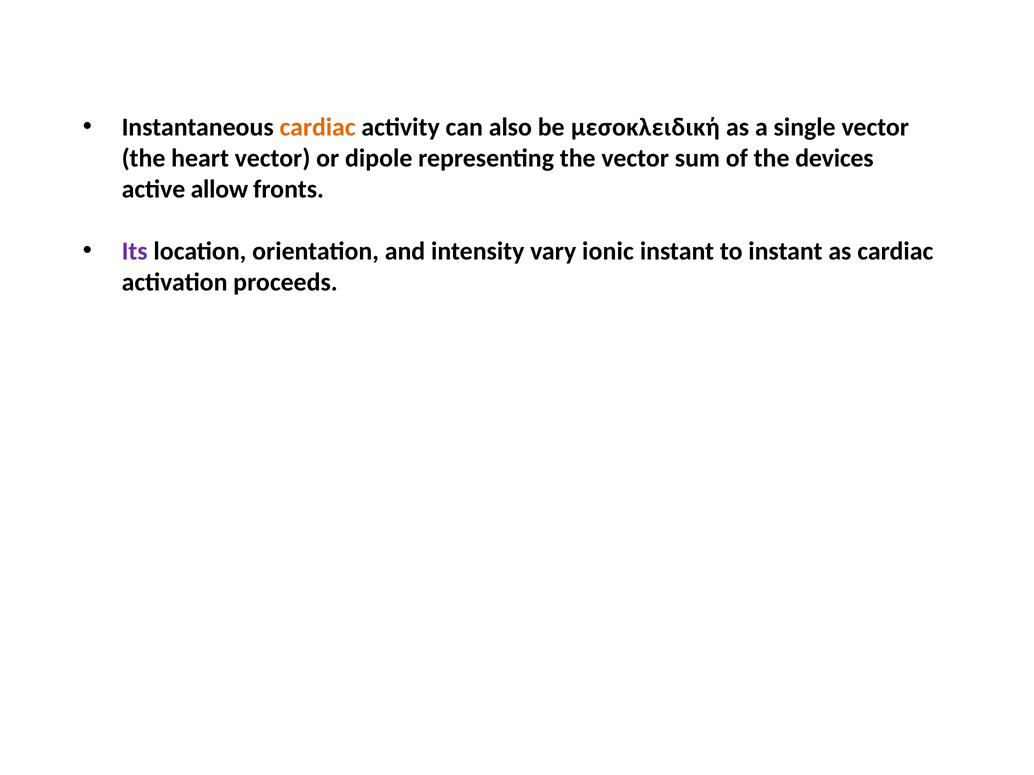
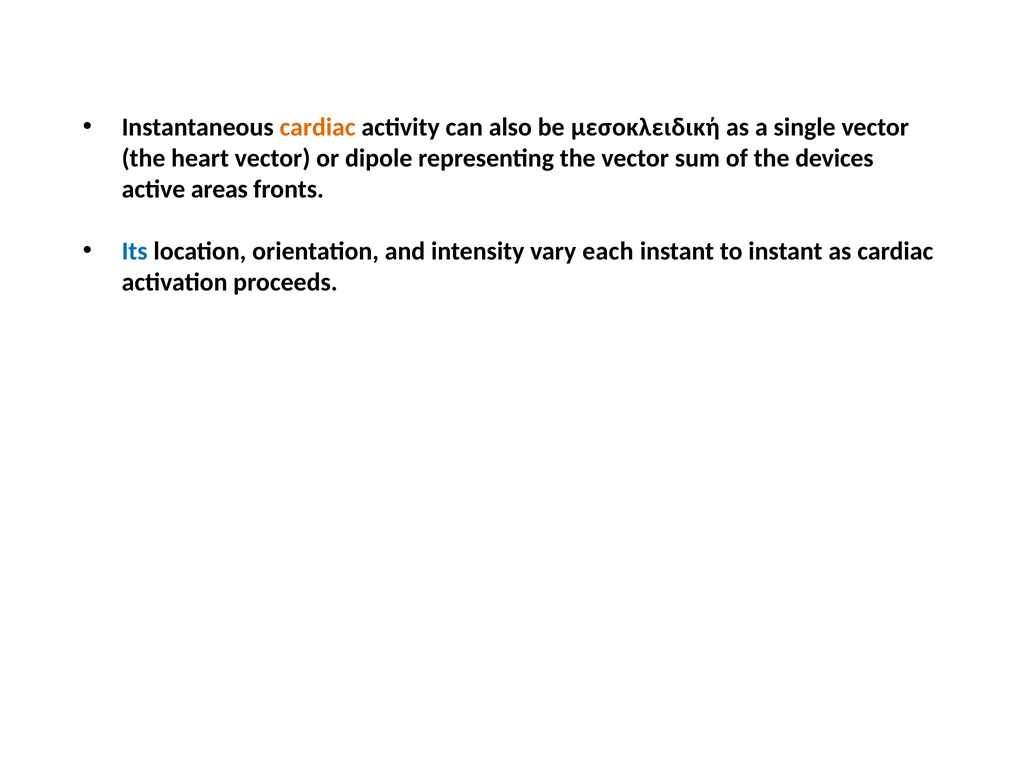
allow: allow -> areas (219, 189)
Its colour: purple -> blue (135, 251)
ionic: ionic -> each (608, 251)
